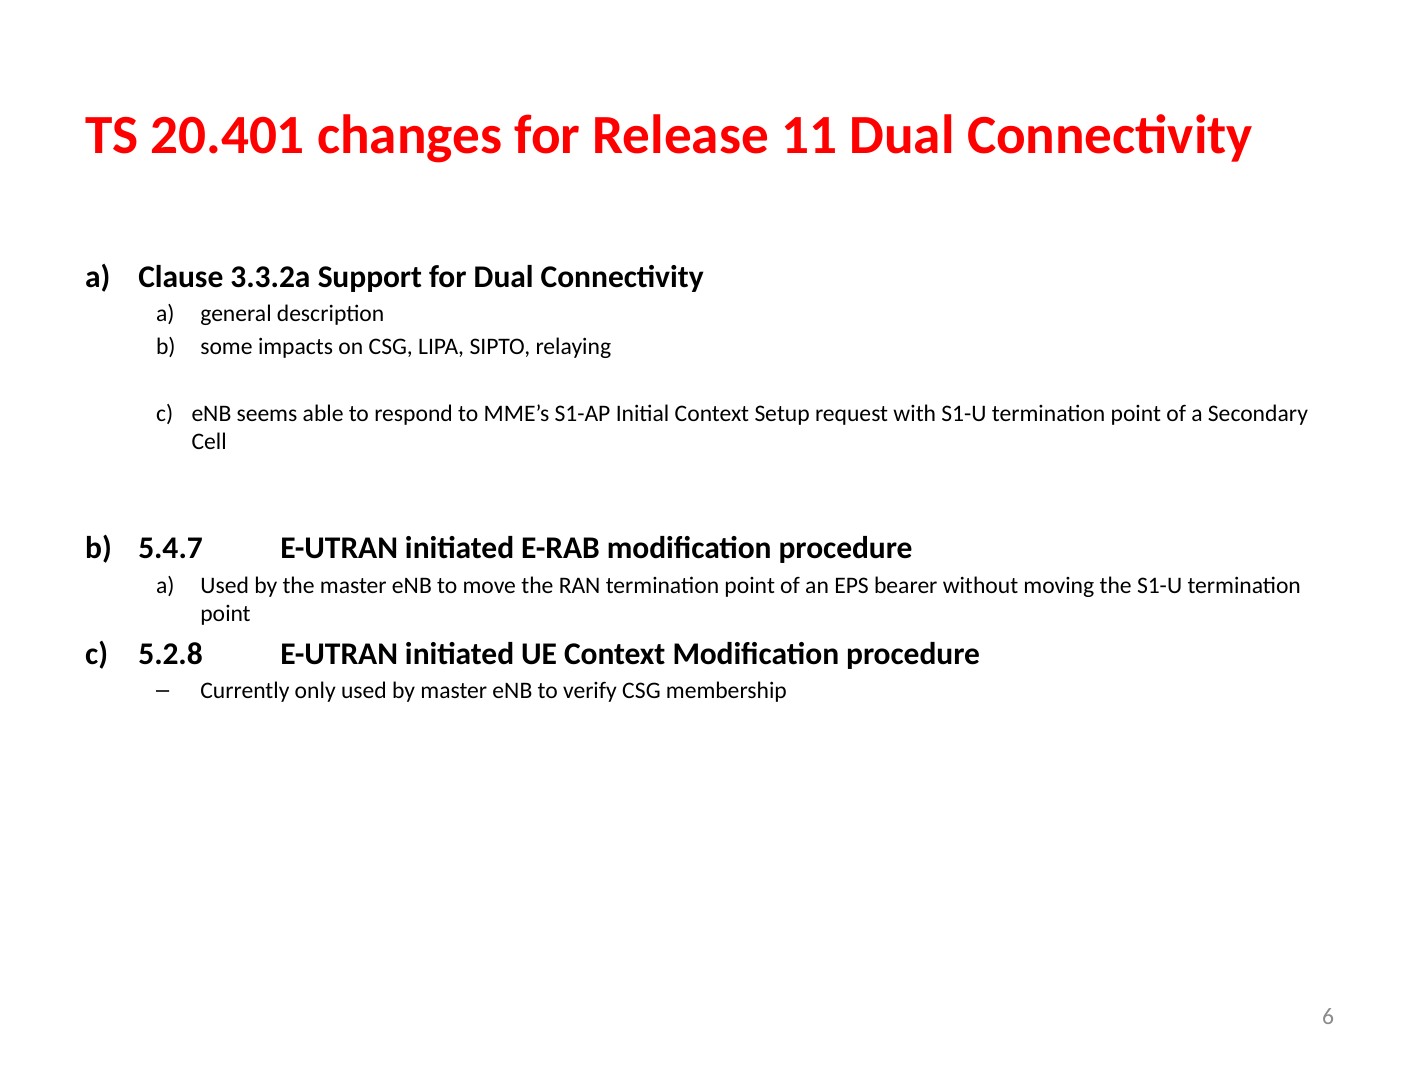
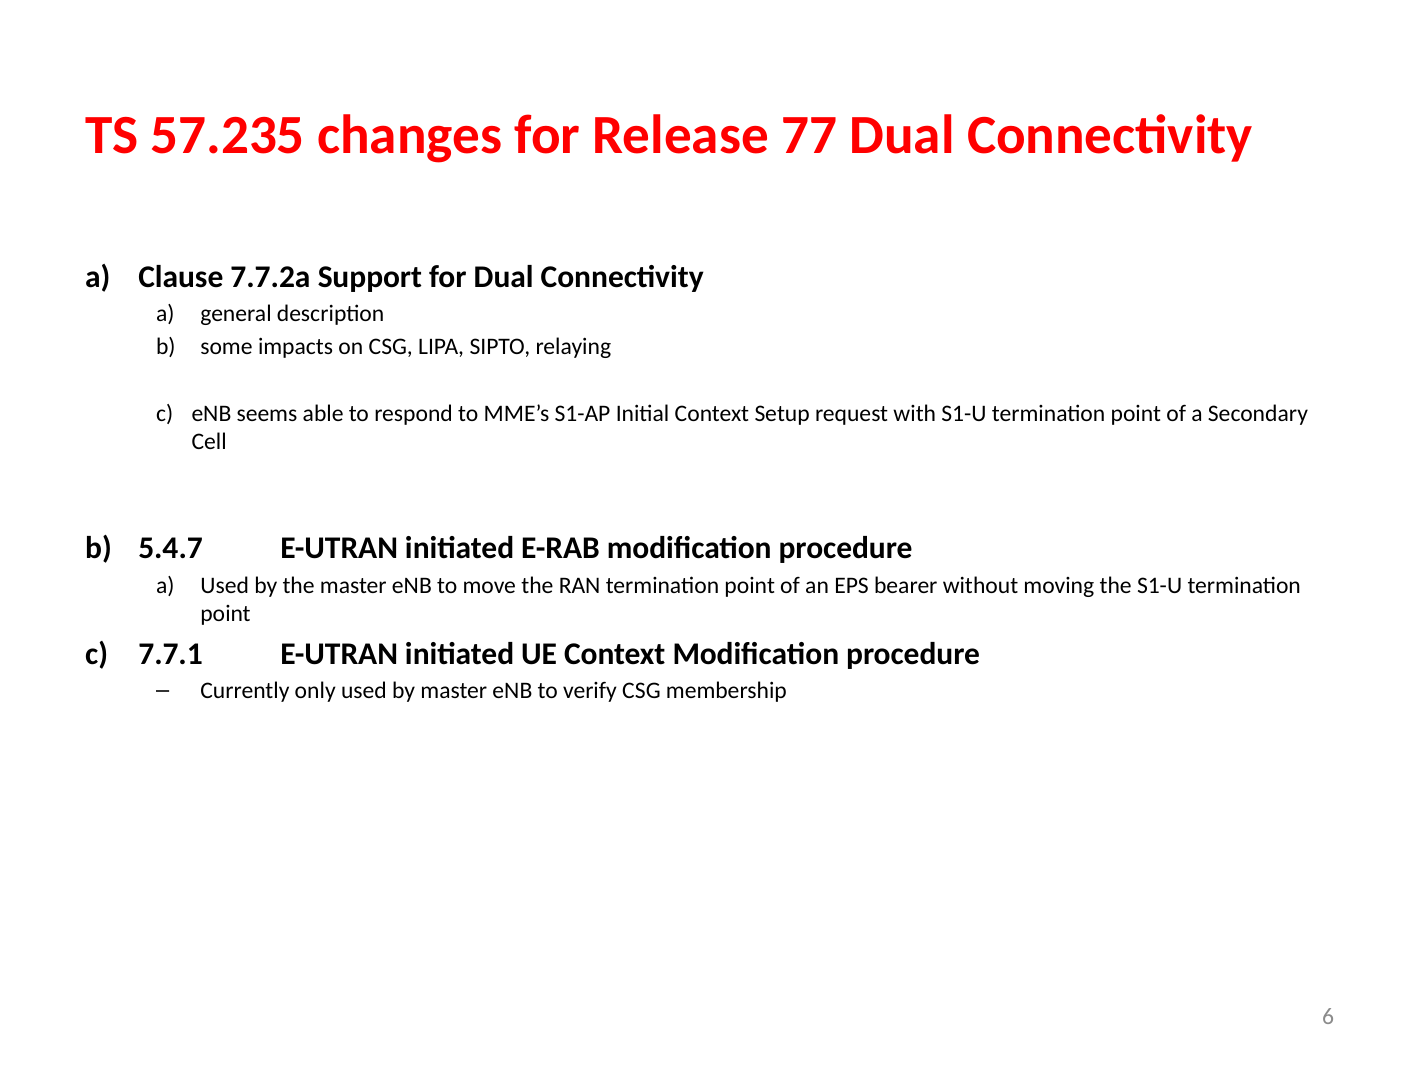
20.401: 20.401 -> 57.235 (228, 135)
11: 11 -> 77 (809, 135)
3.3.2a: 3.3.2a -> 7.7.2a (270, 276)
5.2.8: 5.2.8 -> 7.7.1 (171, 653)
